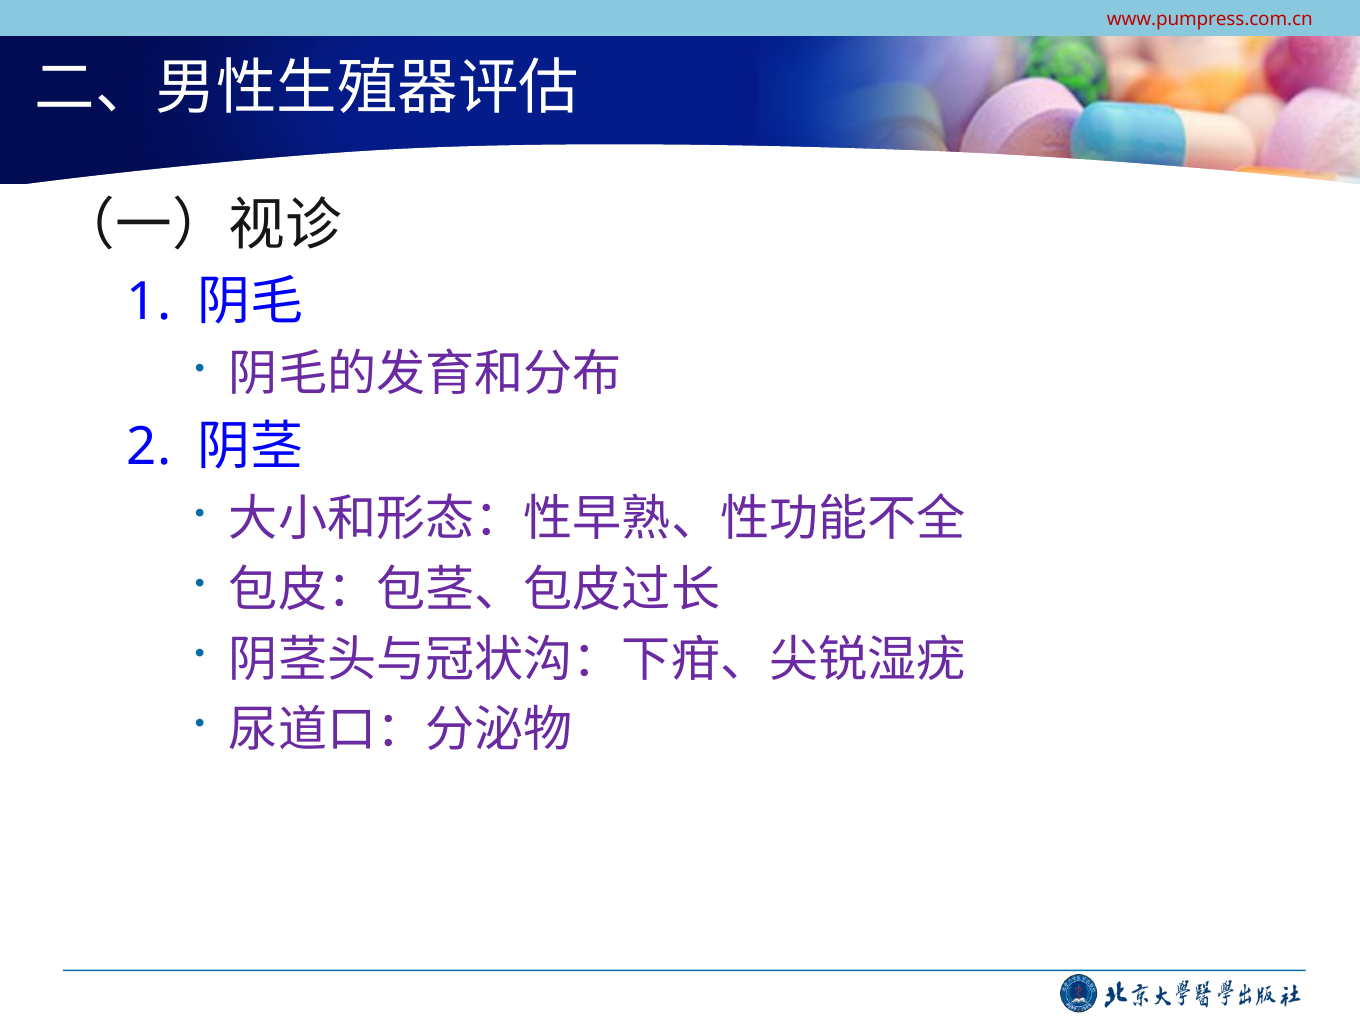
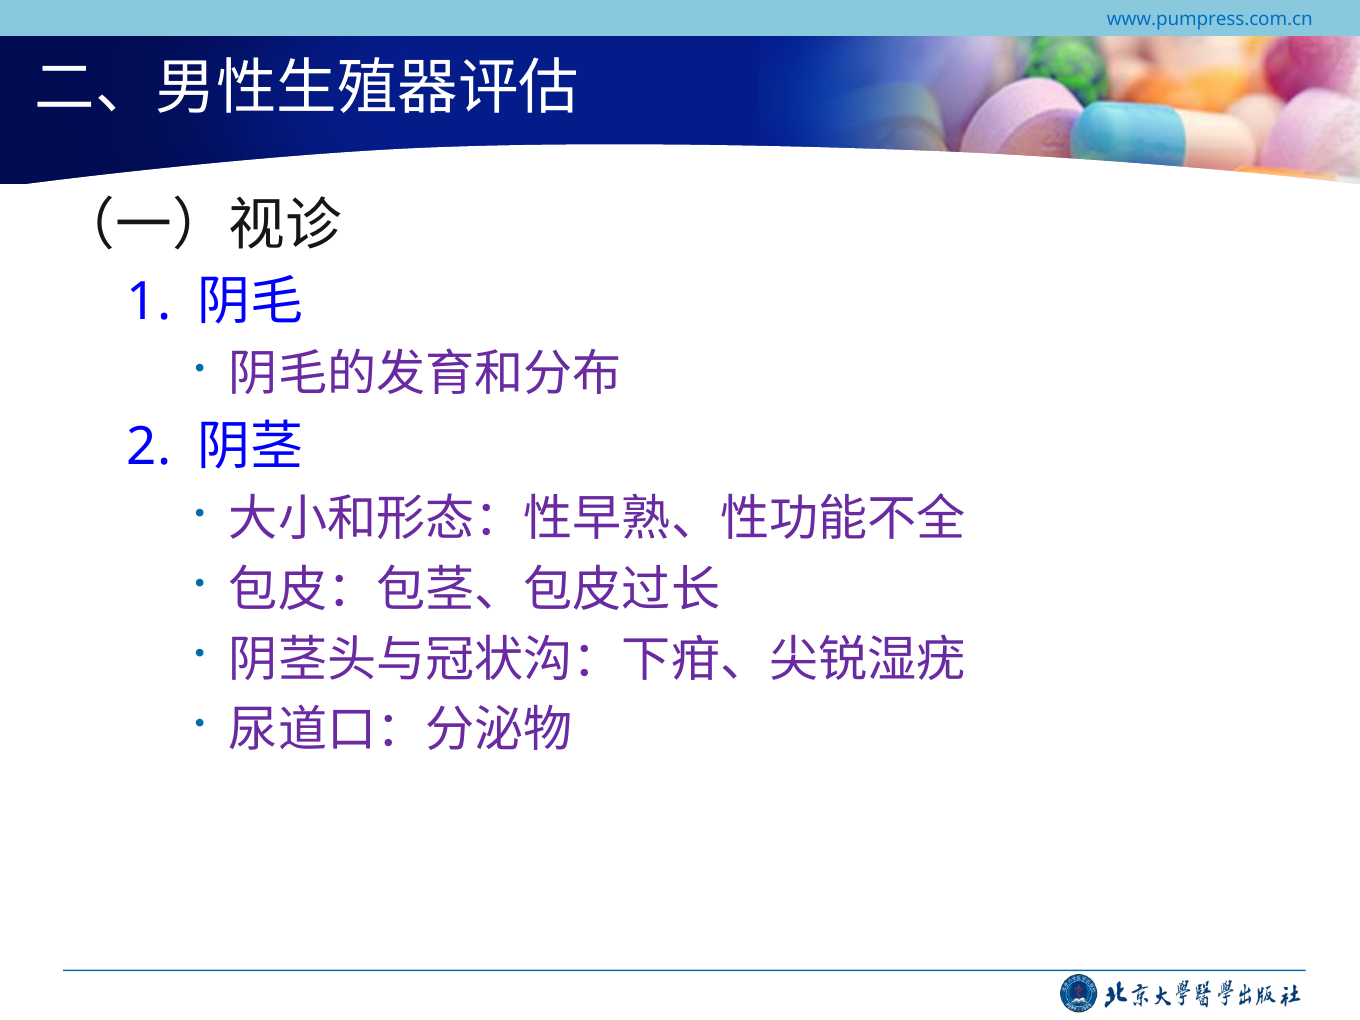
www.pumpress.com.cn colour: red -> blue (1210, 19)
